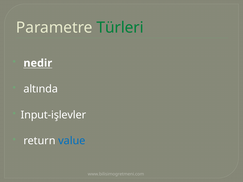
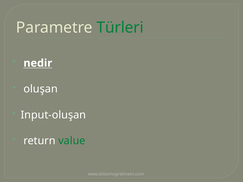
altında: altında -> oluşan (41, 89)
Input-işlevler: Input-işlevler -> Input-oluşan (53, 115)
value colour: blue -> green (72, 141)
